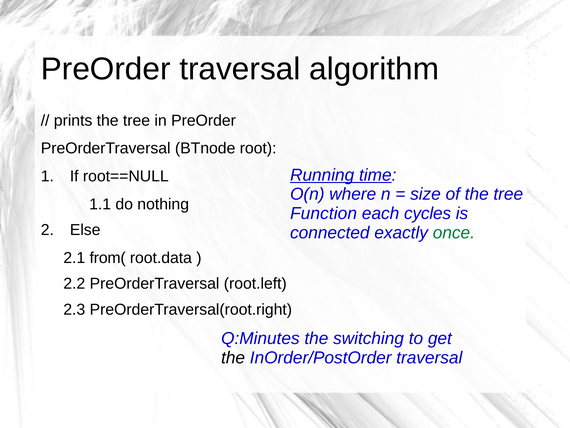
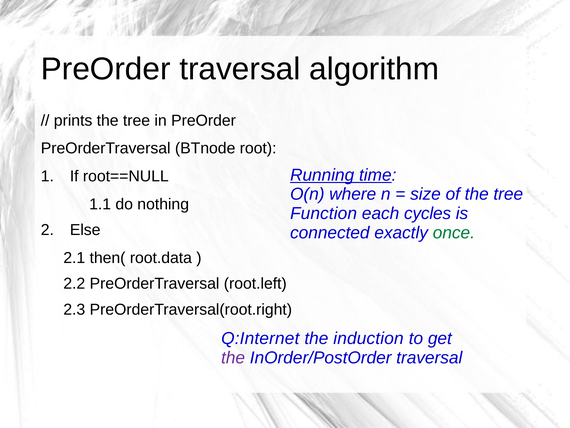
from(: from( -> then( (108, 258)
Q:Minutes: Q:Minutes -> Q:Internet (260, 338)
switching: switching -> induction (368, 338)
the colour: black -> purple (233, 357)
